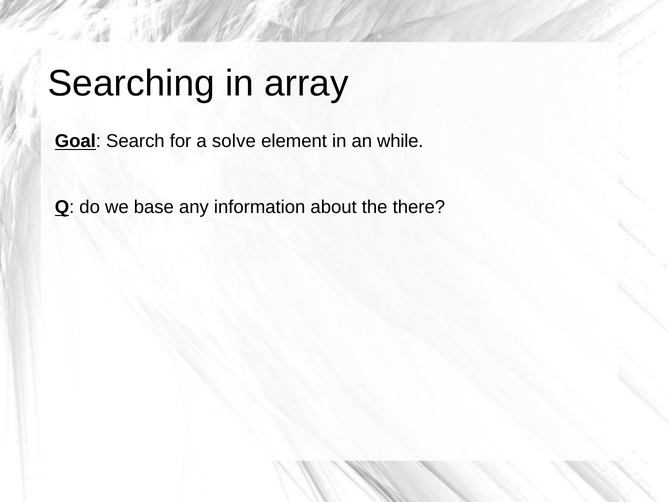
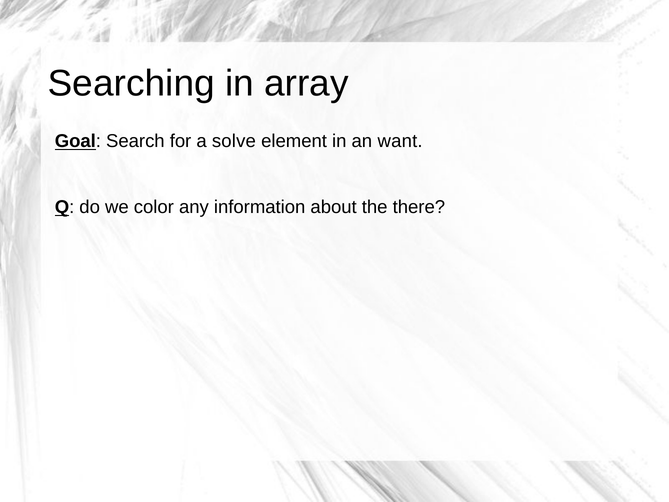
while: while -> want (400, 141)
base: base -> color (154, 207)
